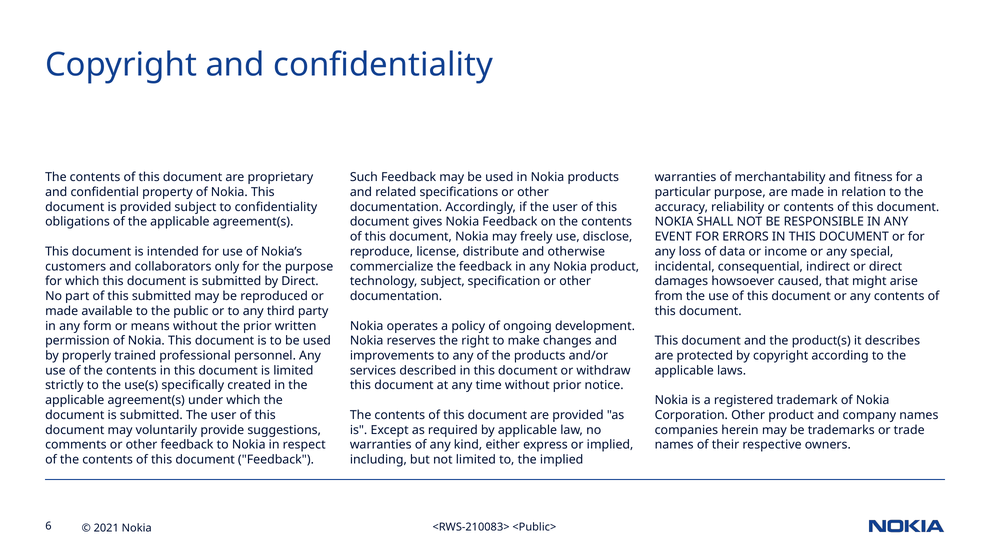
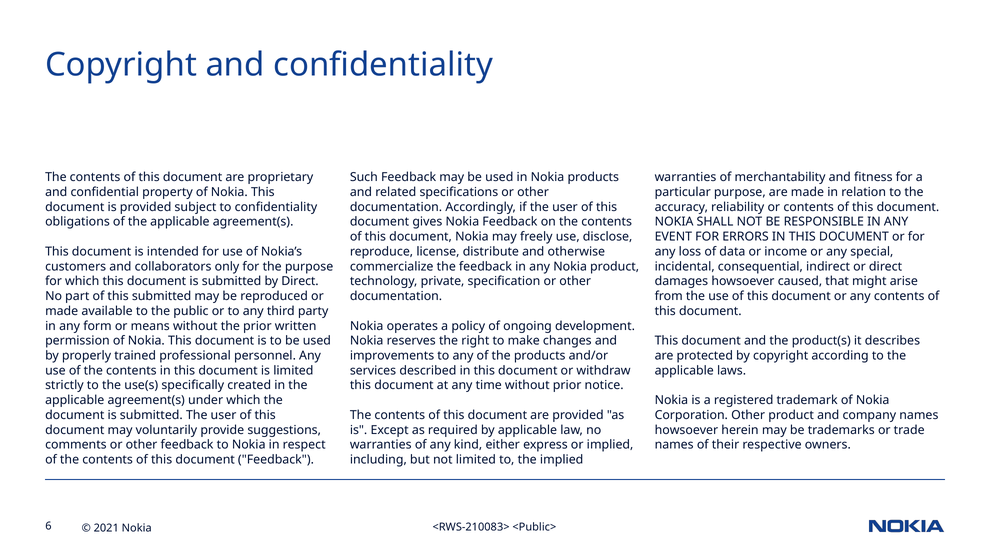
technology subject: subject -> private (443, 282)
companies: companies -> howsoever (686, 430)
